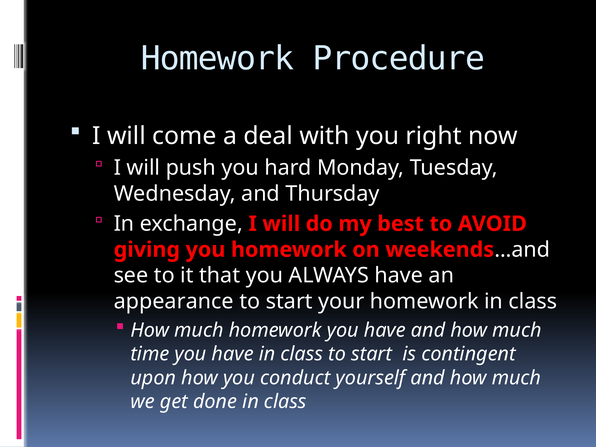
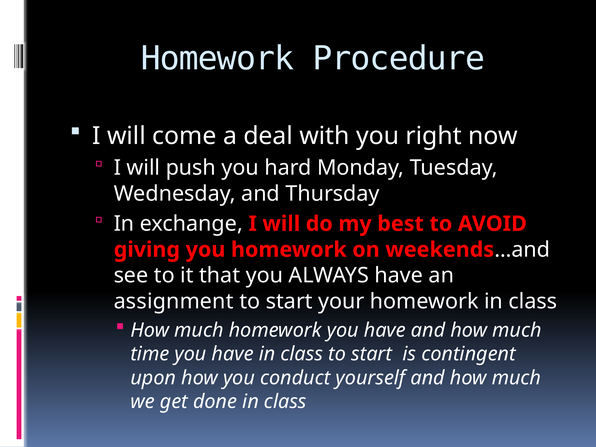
appearance: appearance -> assignment (174, 301)
